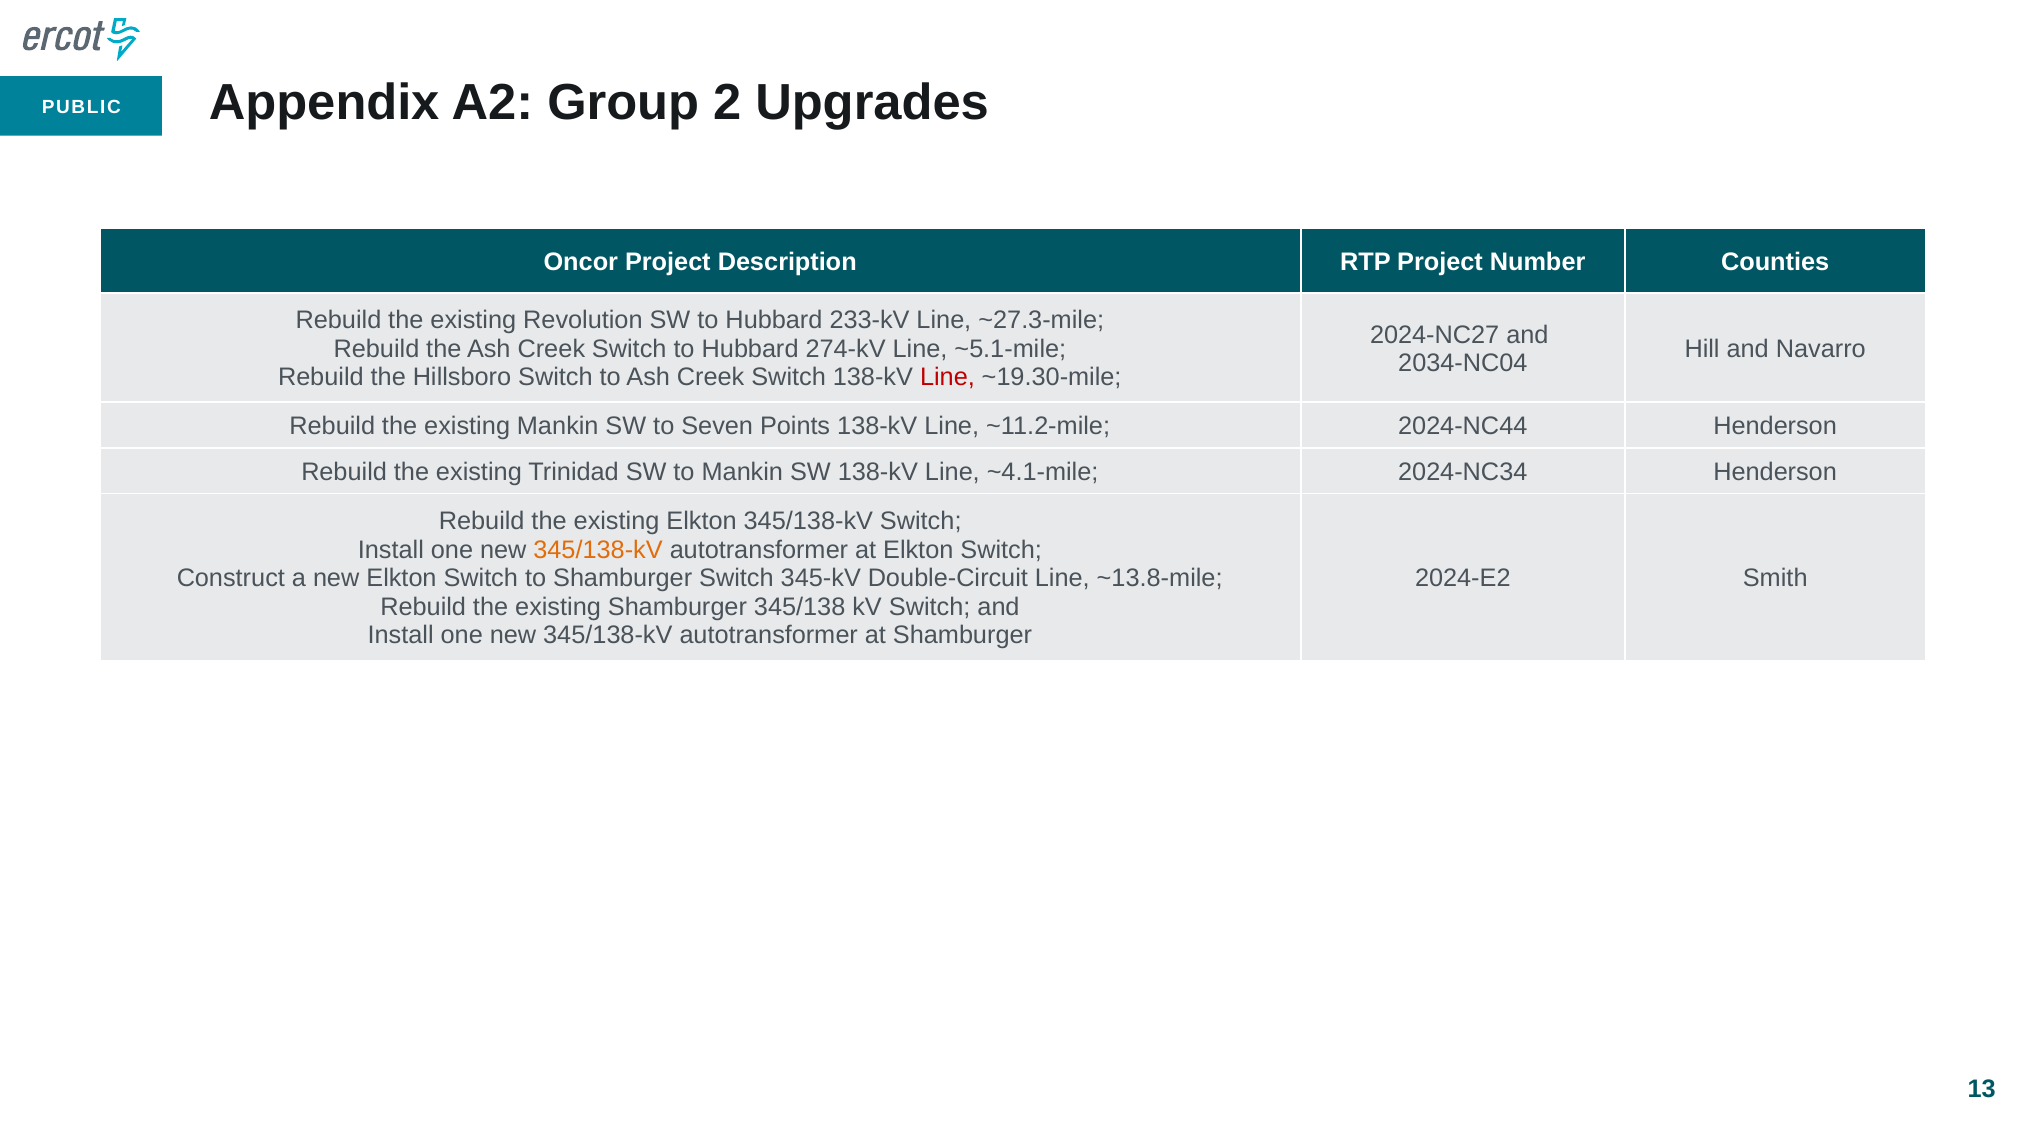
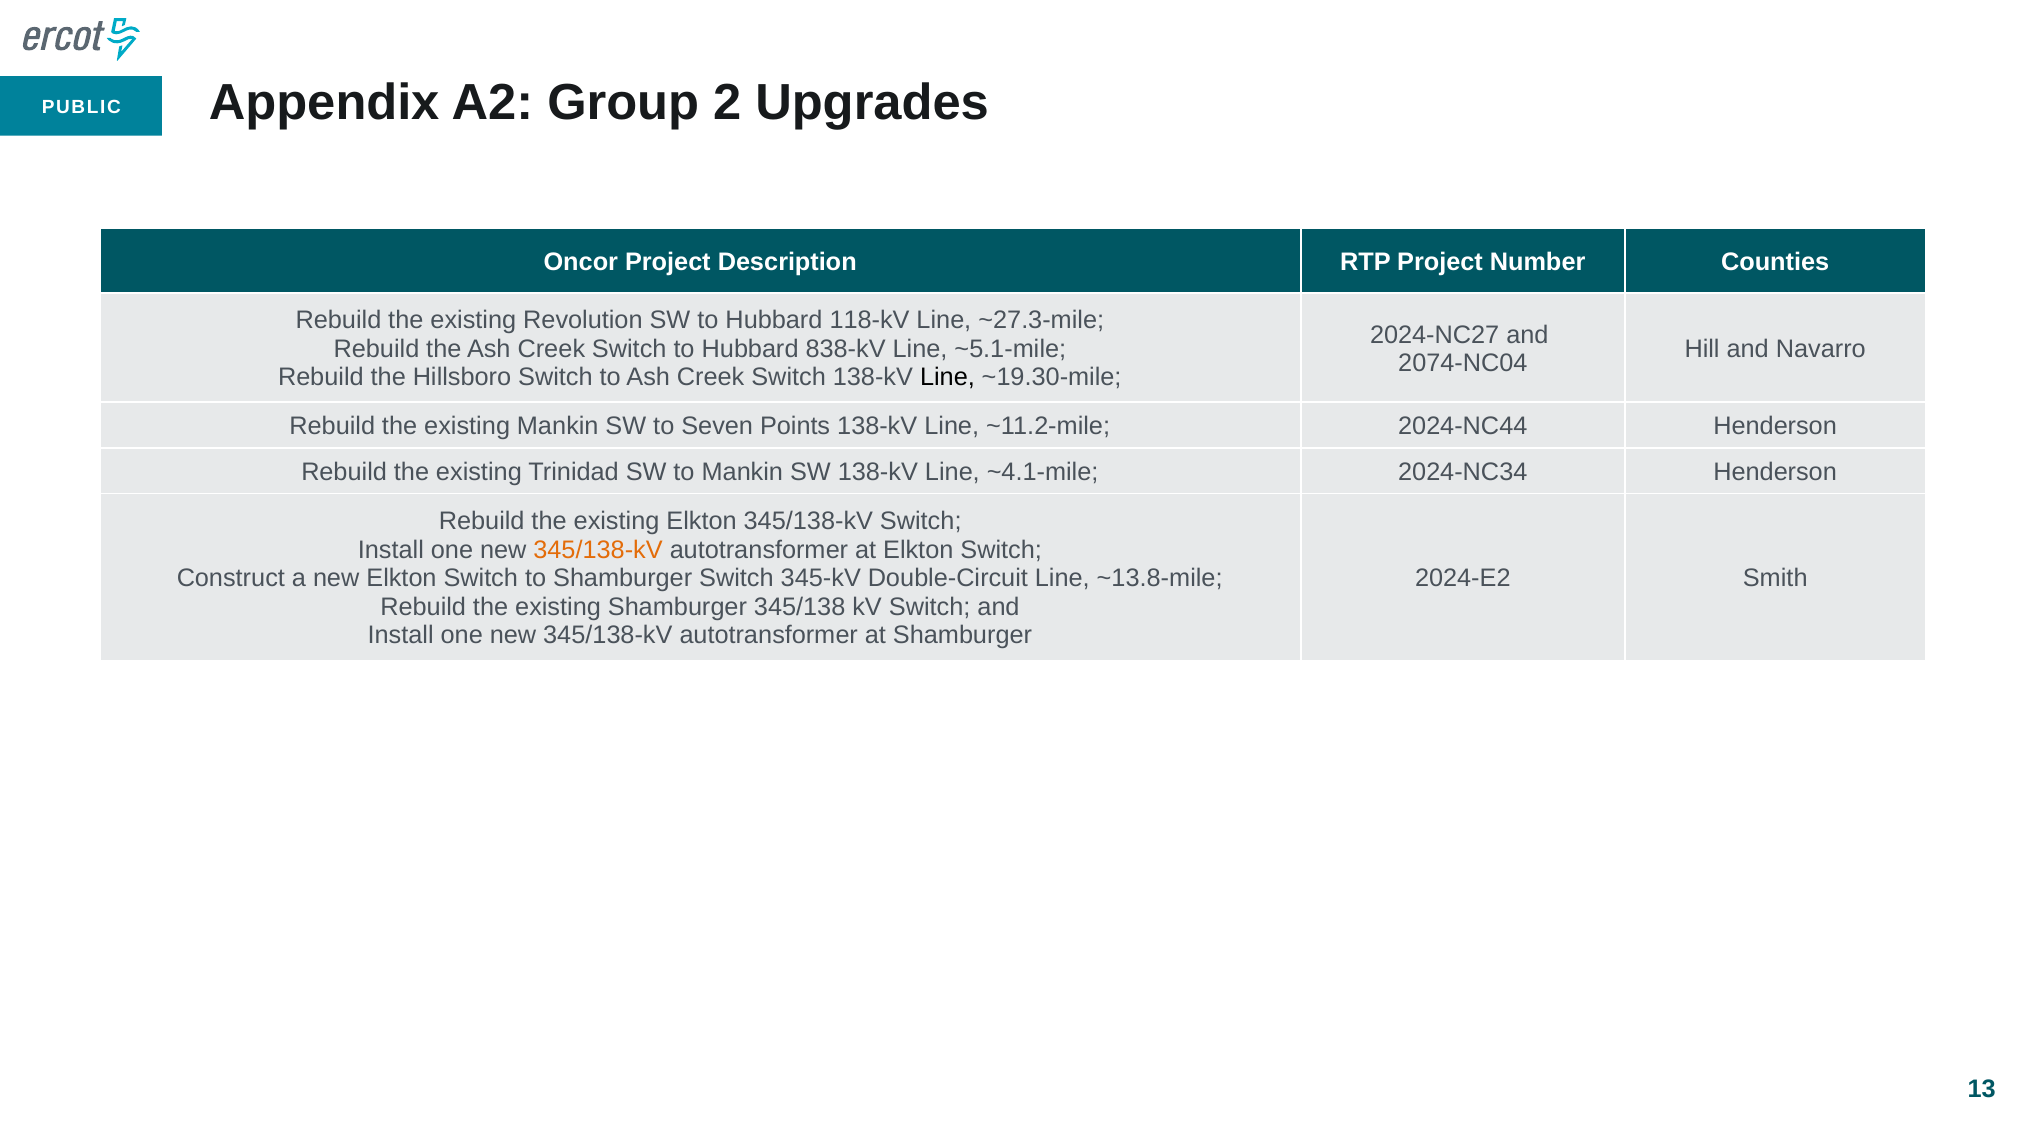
233-kV: 233-kV -> 118-kV (870, 320)
274-kV: 274-kV -> 838-kV (846, 349)
2034-NC04: 2034-NC04 -> 2074-NC04 (1463, 363)
Line colour: red -> black (947, 377)
